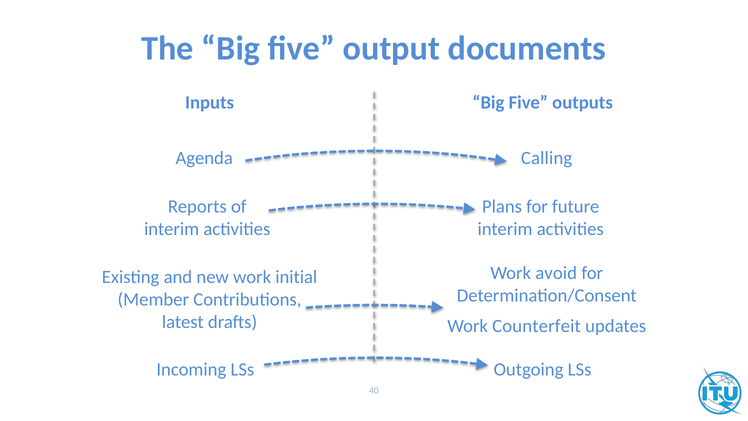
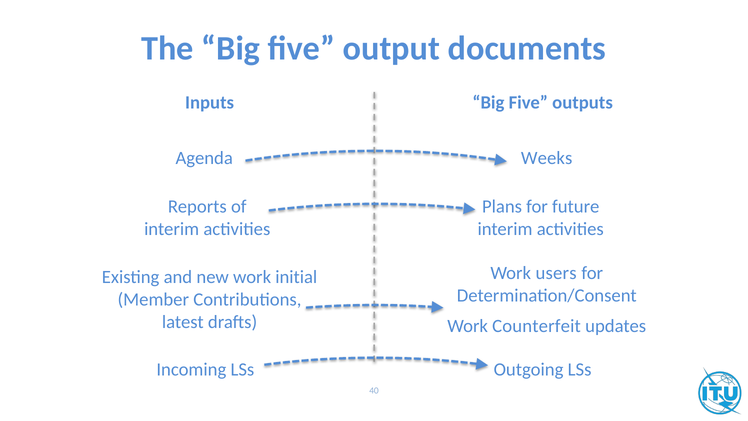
Calling: Calling -> Weeks (547, 158)
avoid: avoid -> users (556, 273)
